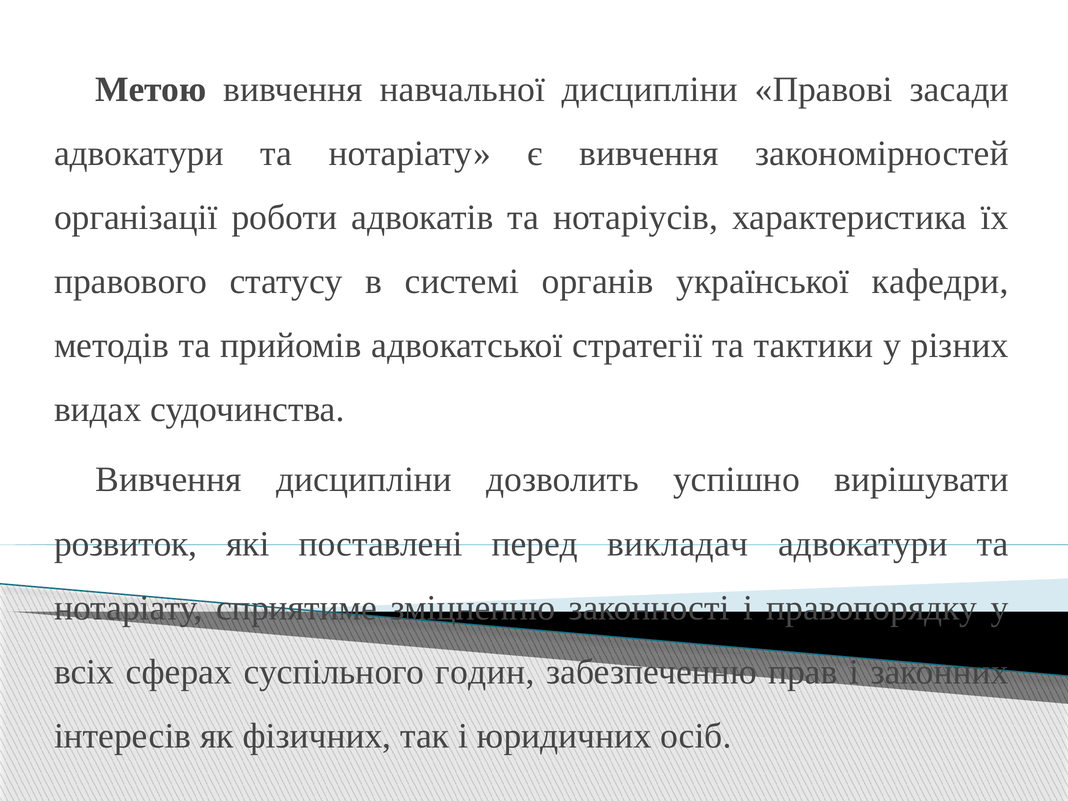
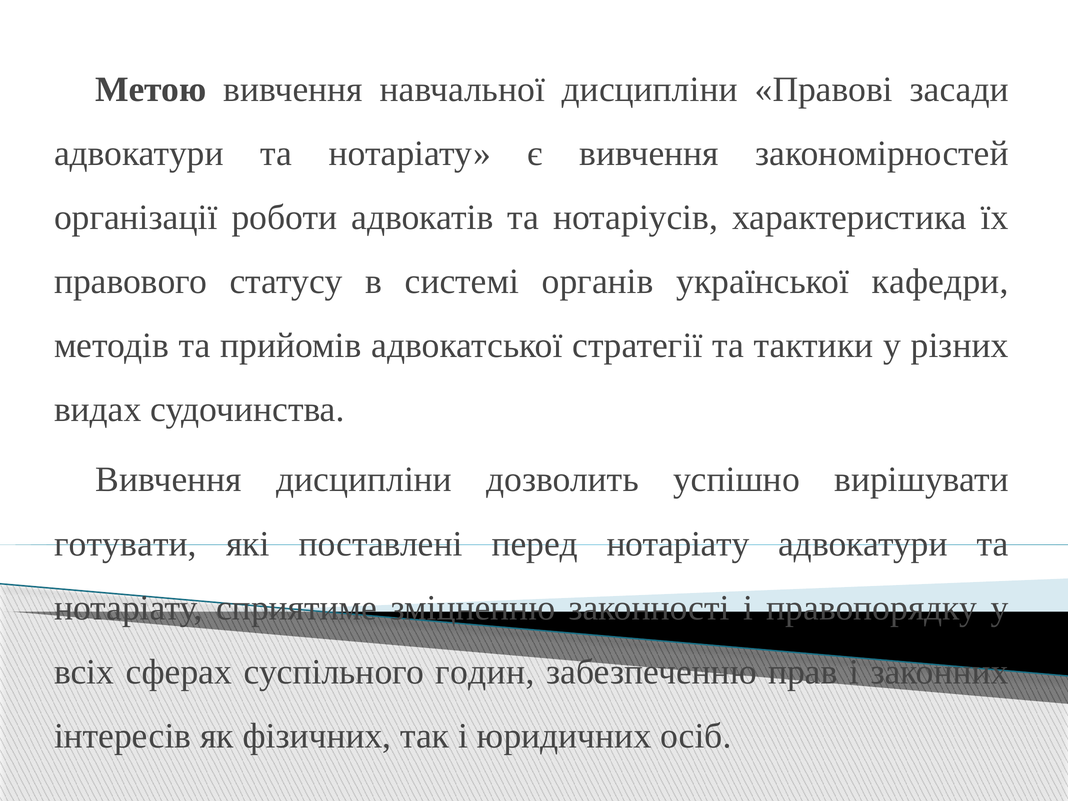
розвиток: розвиток -> готувати (125, 544)
перед викладач: викладач -> нотаріату (678, 544)
